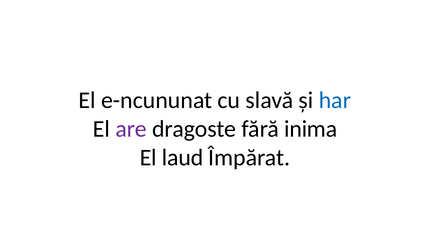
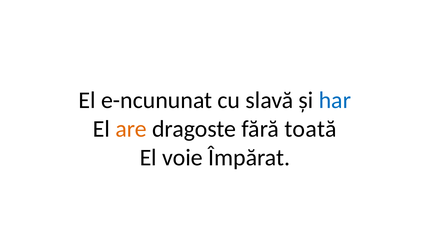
are colour: purple -> orange (131, 129)
inima: inima -> toată (311, 129)
laud: laud -> voie (182, 158)
